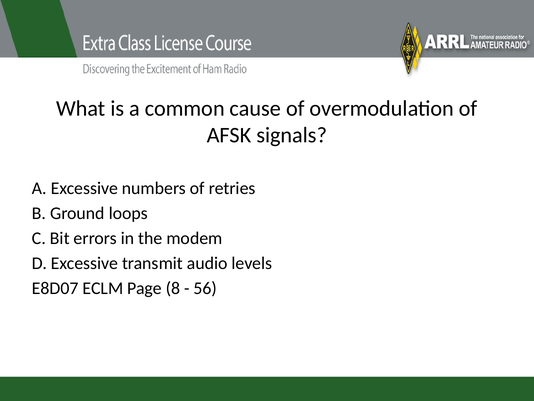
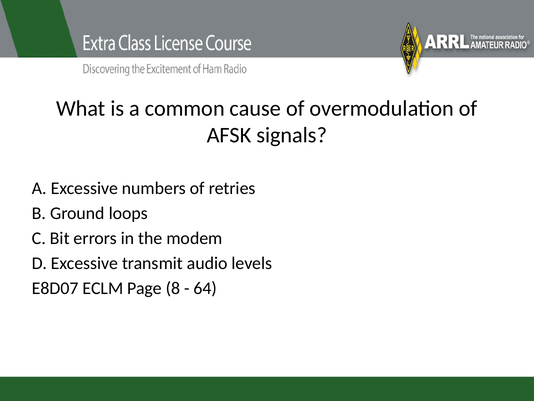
56: 56 -> 64 (205, 288)
